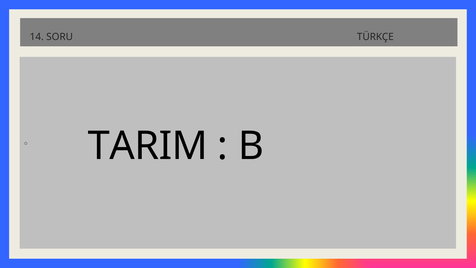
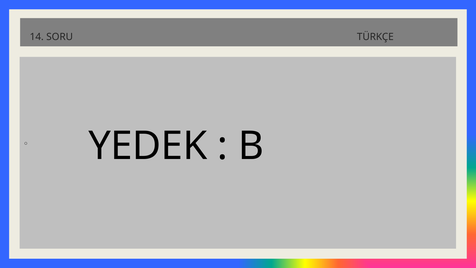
TARIM: TARIM -> YEDEK (148, 146)
